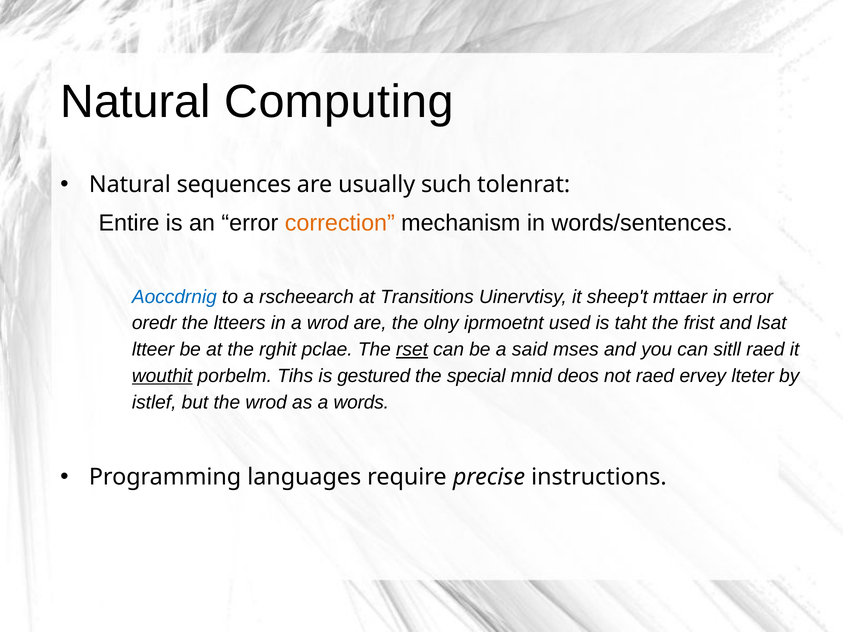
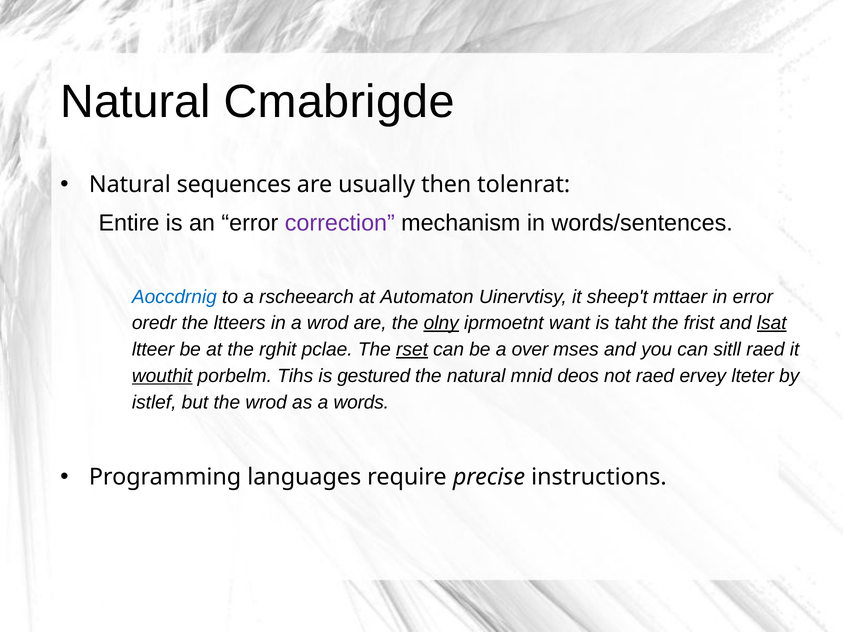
Computing: Computing -> Cmabrigde (339, 102)
such: such -> then (446, 185)
correction colour: orange -> purple (340, 223)
Transitions: Transitions -> Automaton (427, 297)
olny underline: none -> present (441, 323)
used: used -> want (570, 323)
lsat underline: none -> present (772, 323)
said: said -> over (530, 350)
the special: special -> natural (476, 376)
